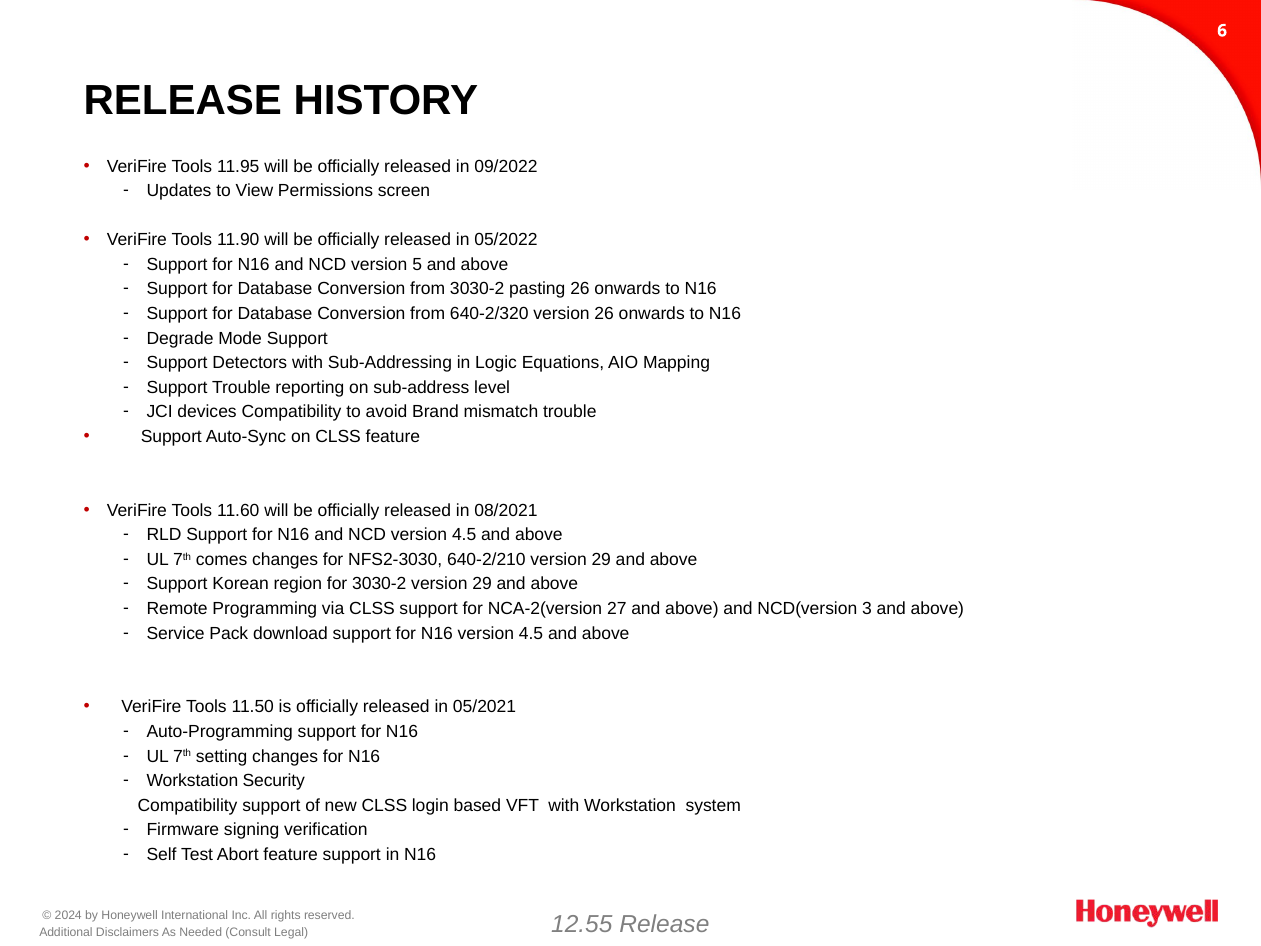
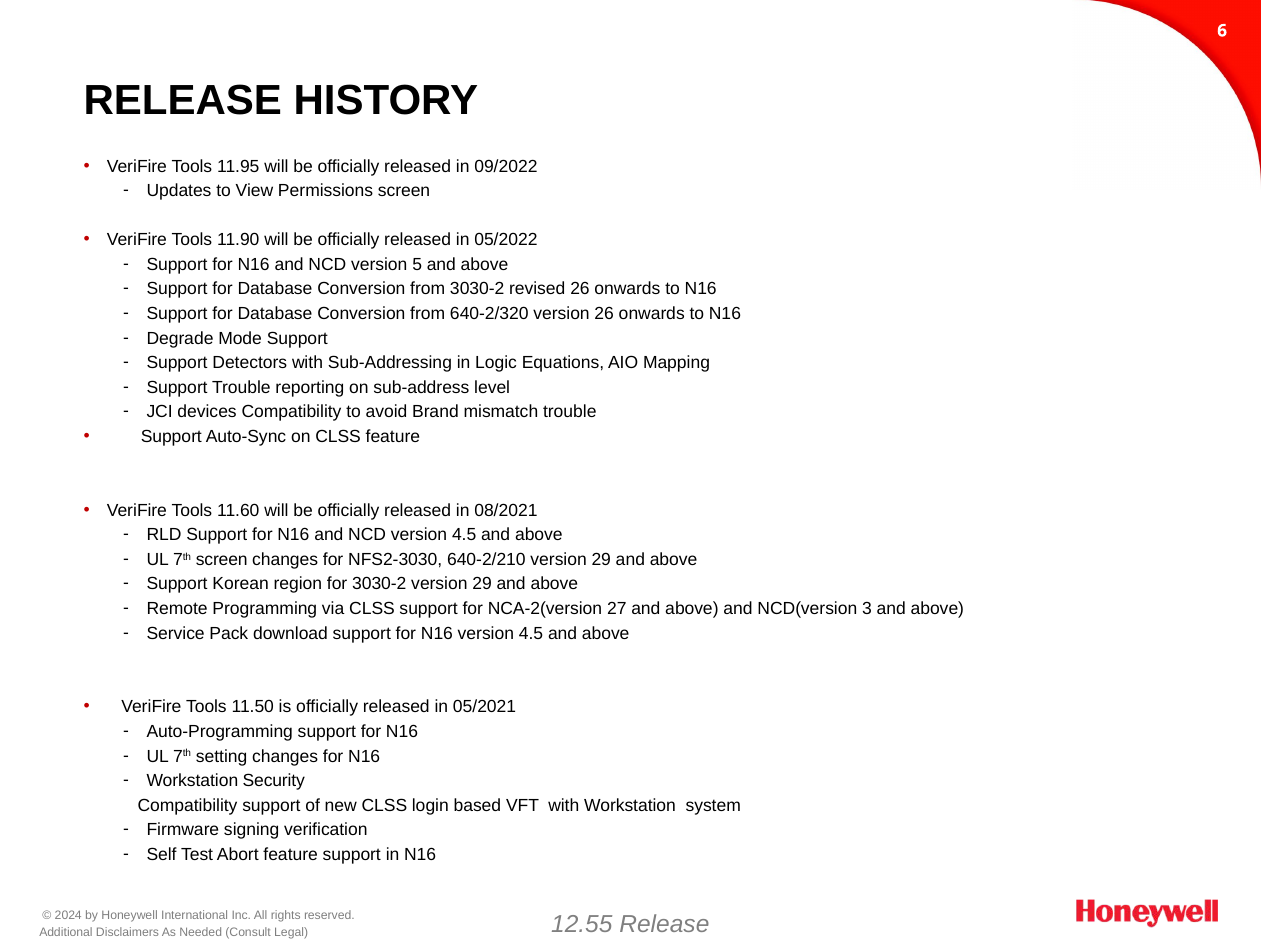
pasting: pasting -> revised (537, 289)
7th comes: comes -> screen (222, 559)
